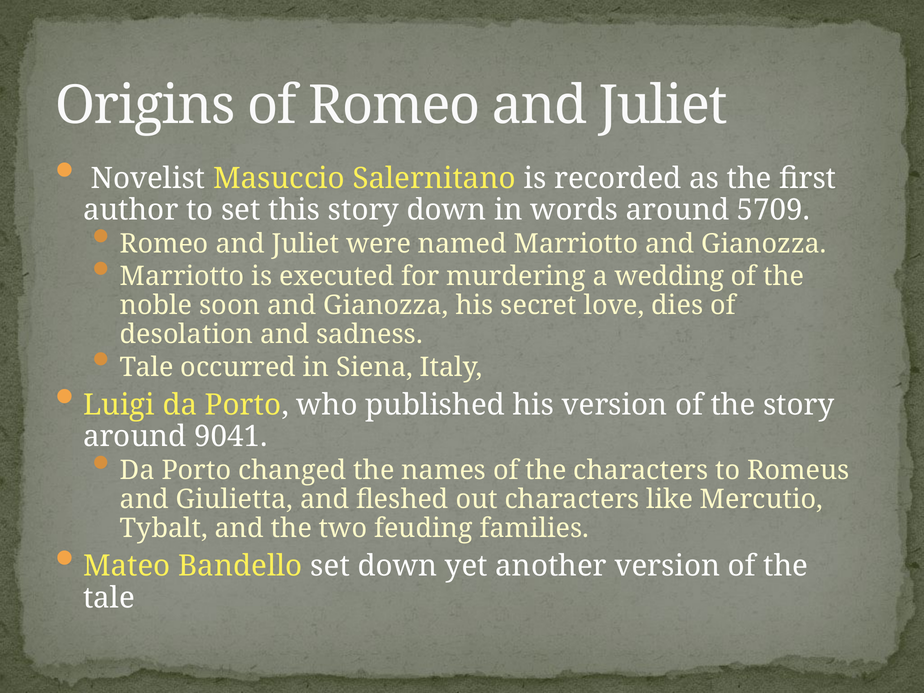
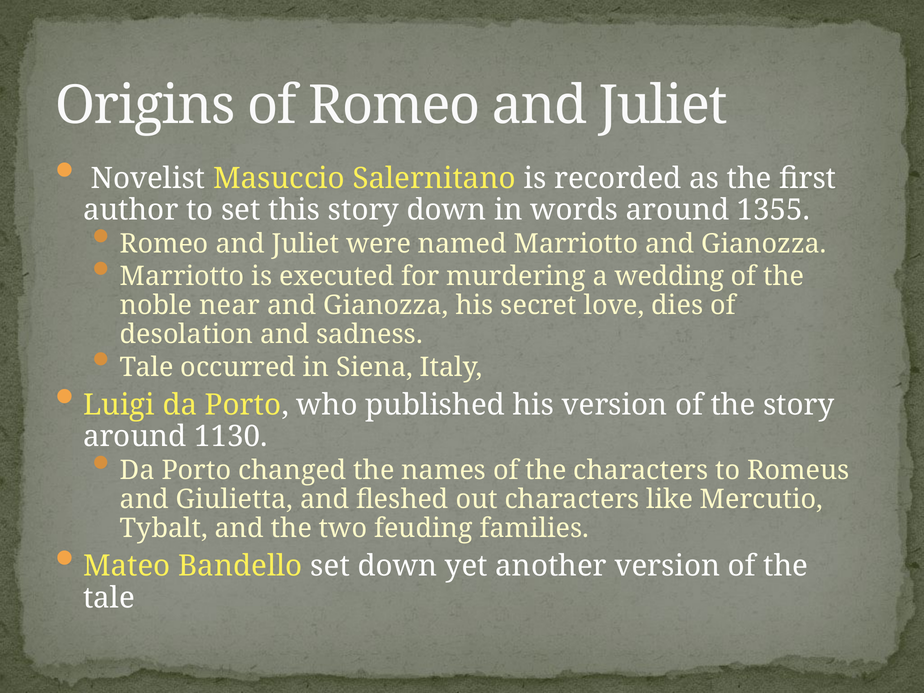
5709: 5709 -> 1355 (774, 210)
soon: soon -> near (230, 305)
9041: 9041 -> 1130 (231, 437)
